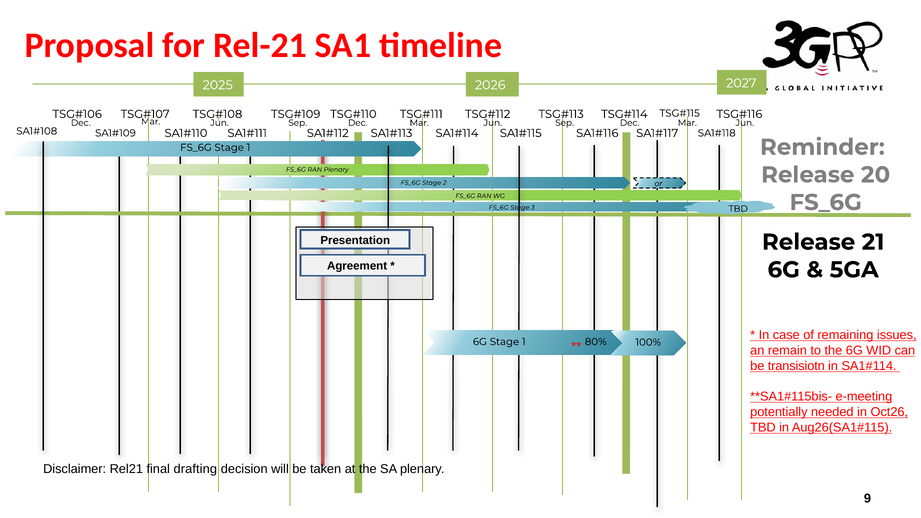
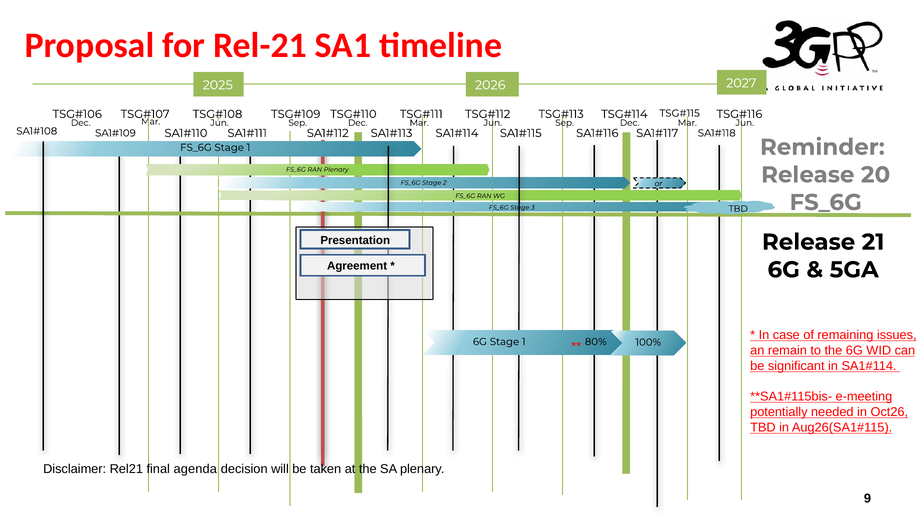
transisiotn: transisiotn -> significant (796, 366)
drafting: drafting -> agenda (195, 469)
